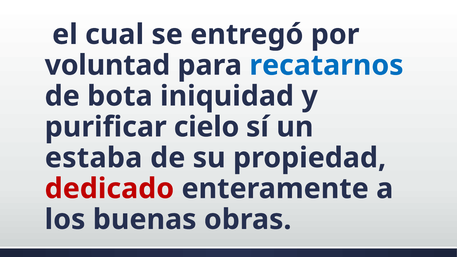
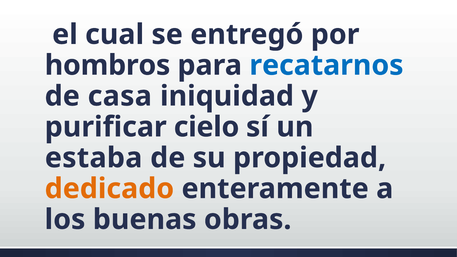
voluntad: voluntad -> hombros (108, 65)
bota: bota -> casa (120, 96)
dedicado colour: red -> orange (109, 189)
